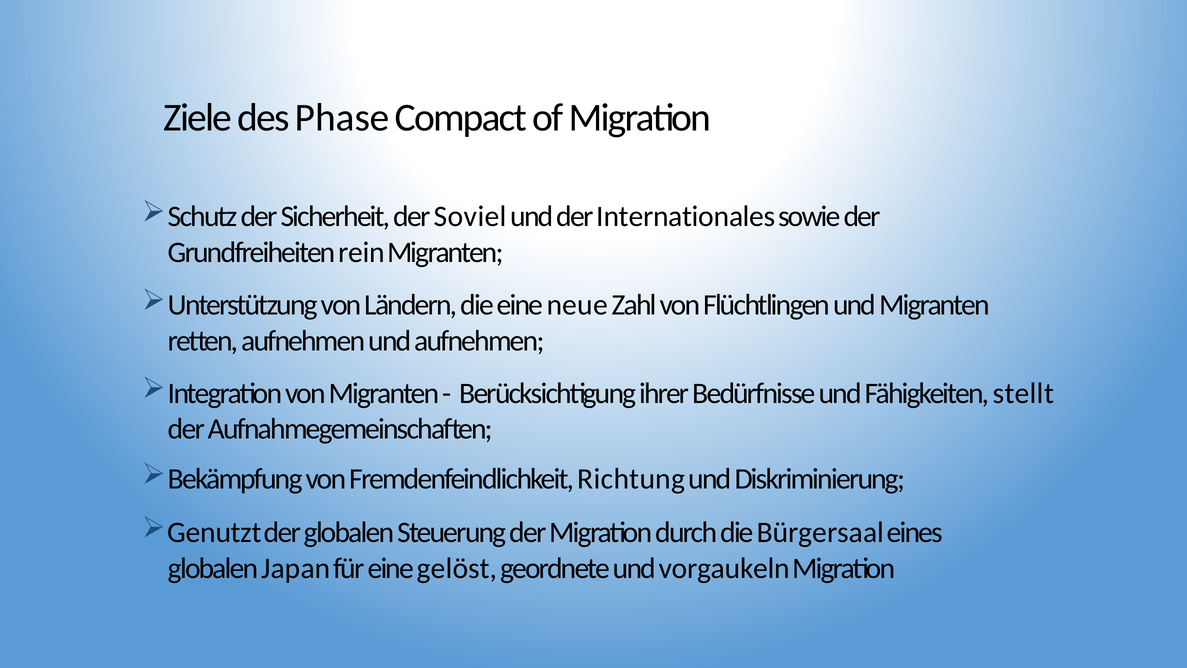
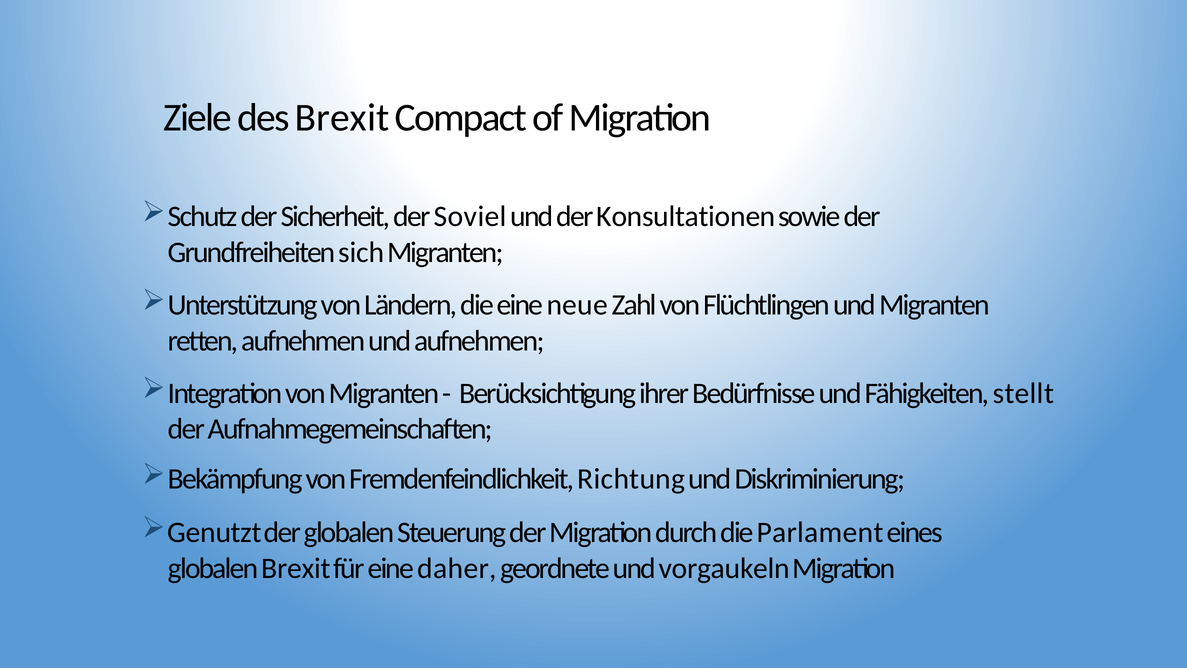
des Phase: Phase -> Brexit (342, 118)
Internationales: Internationales -> Konsultationen (686, 216)
rein: rein -> sich (361, 252)
Bürgersaal: Bürgersaal -> Parlament (820, 532)
globalen Japan: Japan -> Brexit (296, 568)
gelöst: gelöst -> daher (457, 568)
